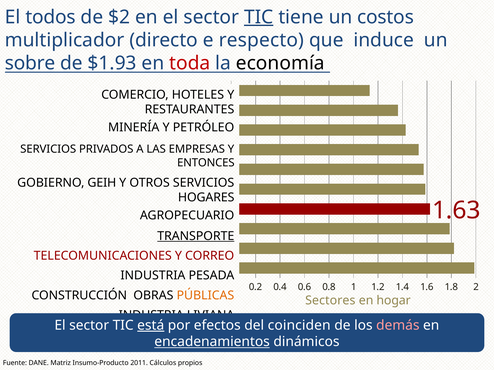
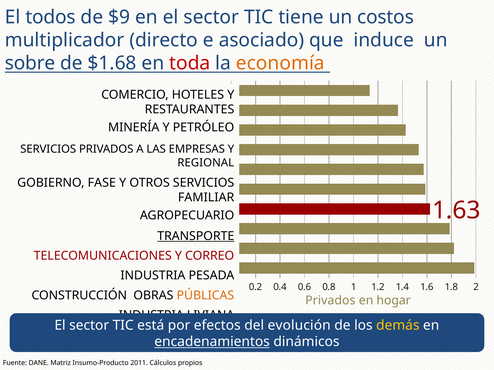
$2: $2 -> $9 (119, 17)
TIC underline: present -> none (259, 17)
respecto: respecto -> asociado (261, 40)
$1.93: $1.93 -> $1.68 (112, 63)
economía colour: black -> orange (280, 63)
ENTONCES: ENTONCES -> REGIONAL (206, 163)
GEIH: GEIH -> FASE (102, 183)
HOGARES: HOGARES -> FAMILIAR (206, 198)
Sectores: Sectores -> Privados (330, 301)
está underline: present -> none (151, 326)
coinciden: coinciden -> evolución (299, 326)
demás colour: pink -> yellow (398, 326)
